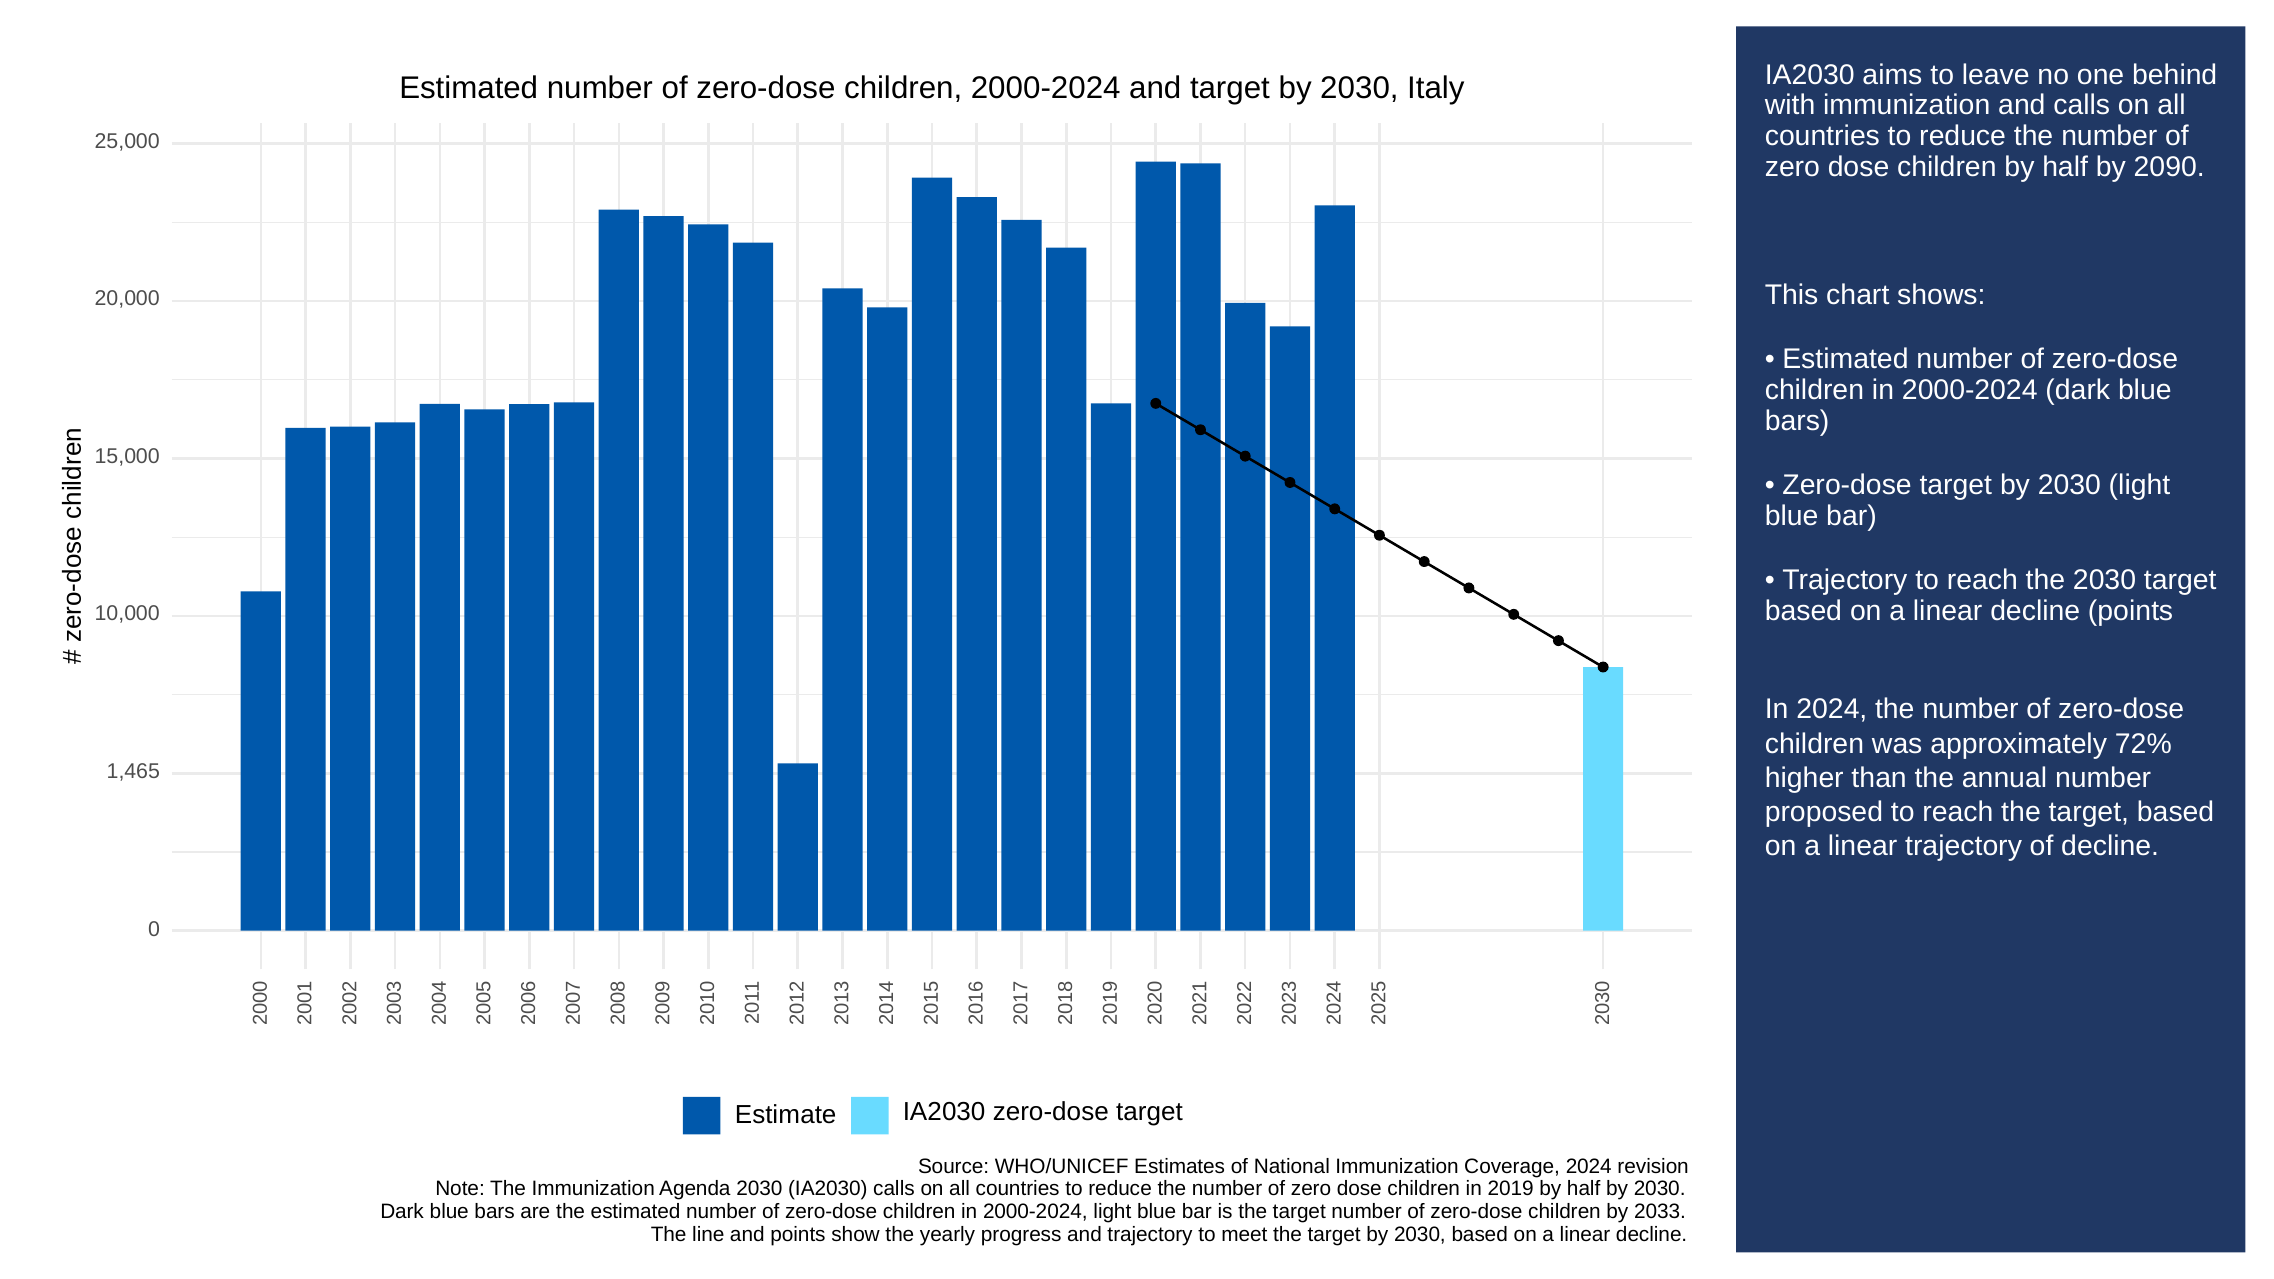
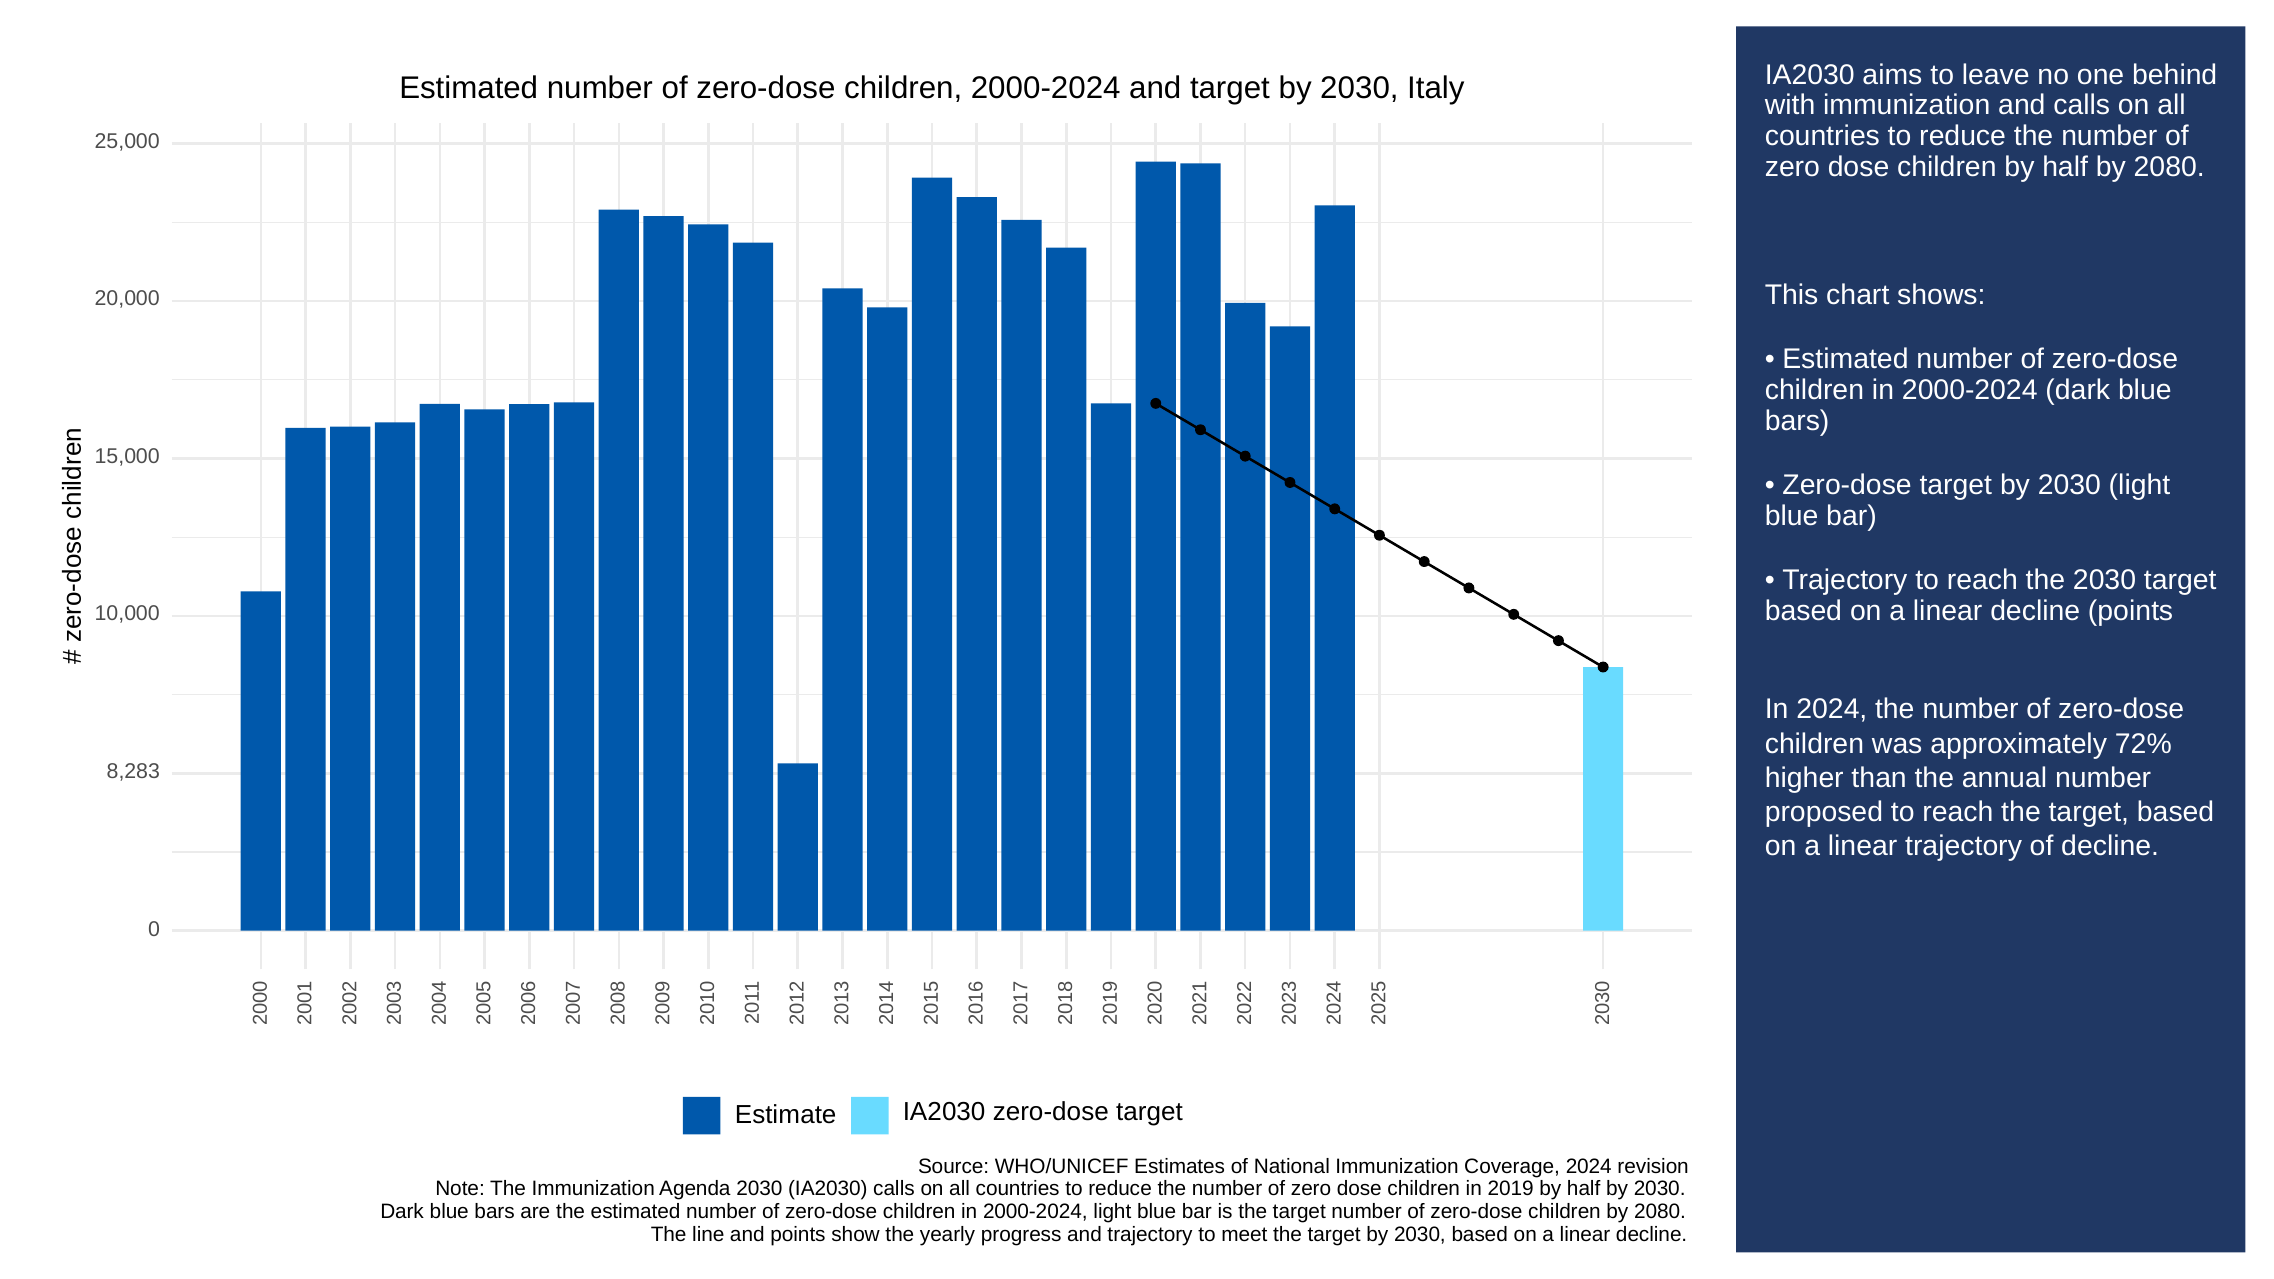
half by 2090: 2090 -> 2080 (2169, 167)
1,465: 1,465 -> 8,283 (133, 771)
children by 2033: 2033 -> 2080 (1660, 1212)
